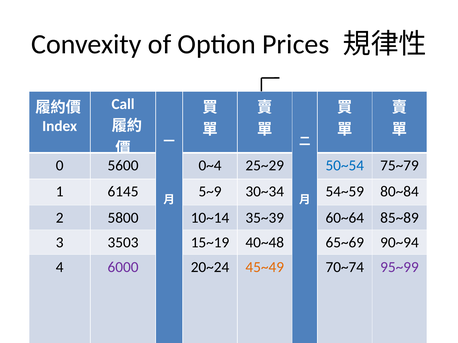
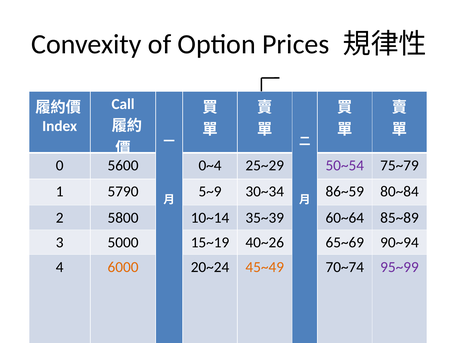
50~54 colour: blue -> purple (345, 166)
6145: 6145 -> 5790 (123, 192)
54~59: 54~59 -> 86~59 (345, 192)
3503: 3503 -> 5000 (123, 243)
40~48: 40~48 -> 40~26 (265, 243)
6000 colour: purple -> orange (123, 268)
